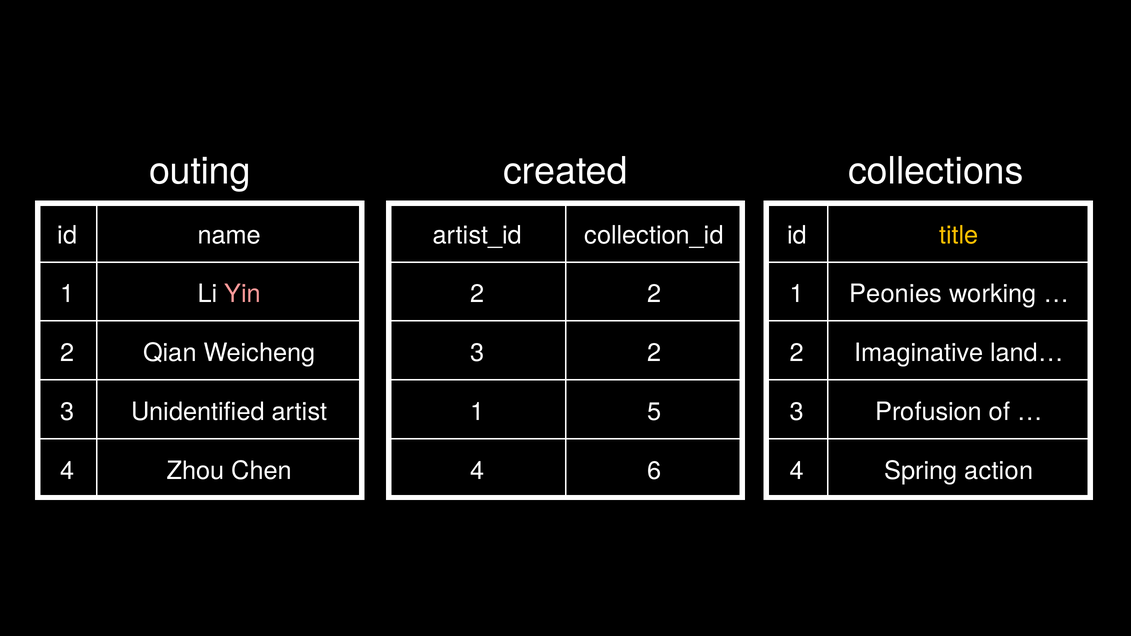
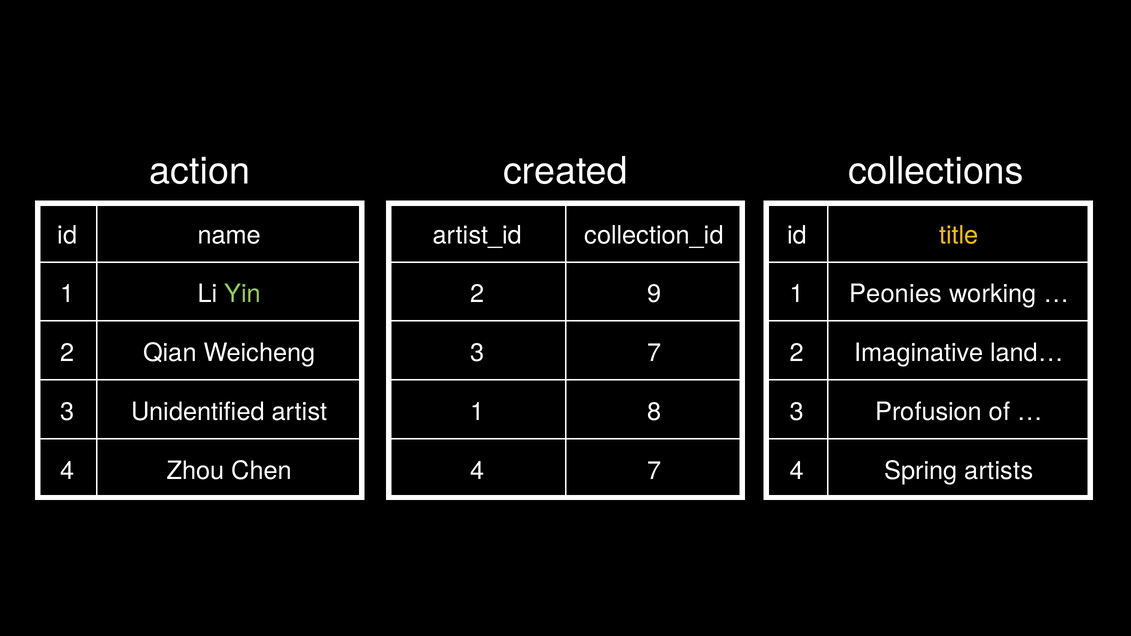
outing: outing -> action (200, 172)
Yin colour: pink -> light green (243, 294)
2 2: 2 -> 9 (654, 294)
3 2: 2 -> 7 (654, 353)
5: 5 -> 8 (654, 412)
4 6: 6 -> 7 (654, 471)
action: action -> artists (999, 471)
